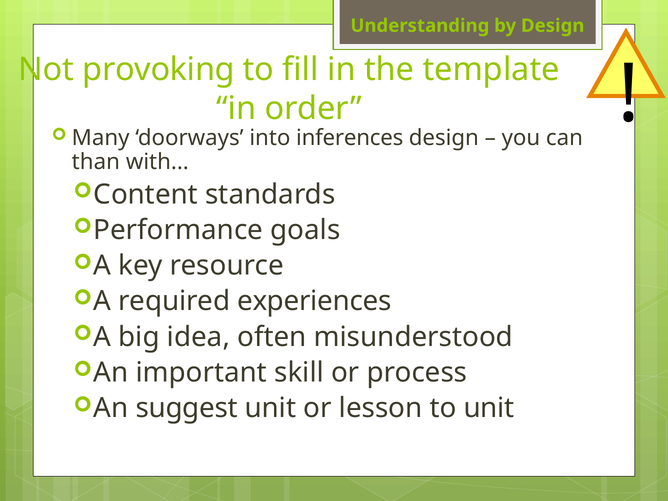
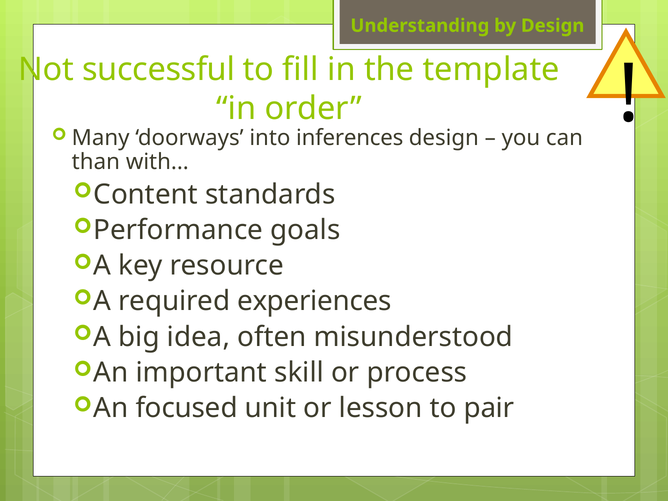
provoking: provoking -> successful (159, 70)
suggest: suggest -> focused (187, 408)
to unit: unit -> pair (489, 408)
